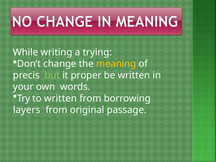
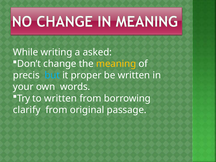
trying: trying -> asked (97, 52)
but colour: light green -> light blue (52, 75)
layers: layers -> clarify (27, 110)
